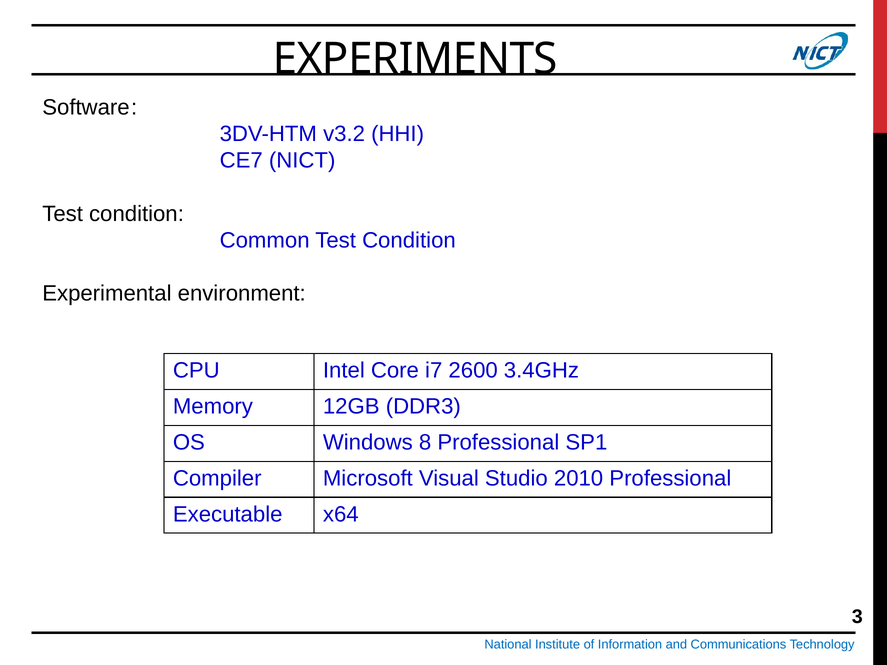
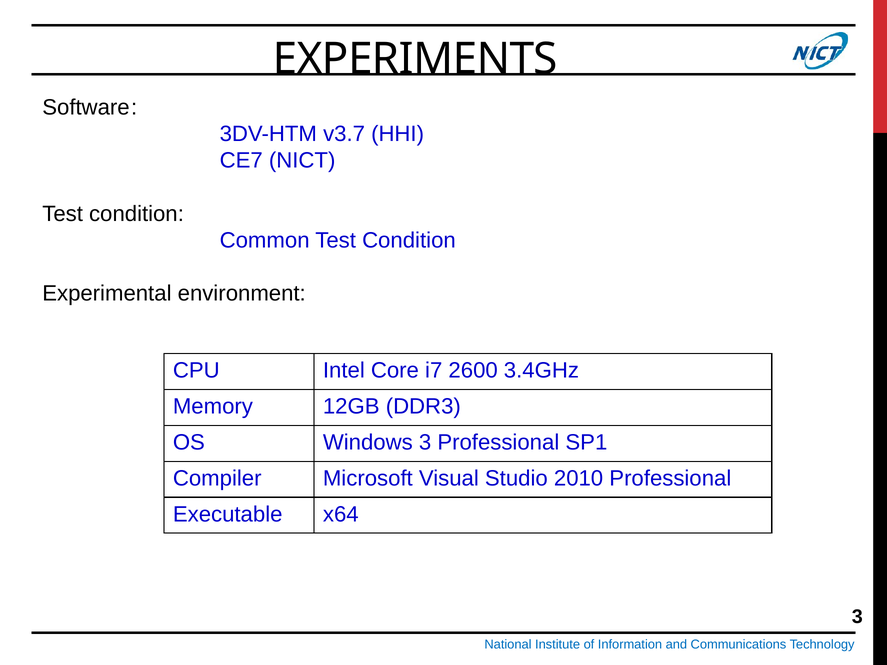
v3.2: v3.2 -> v3.7 (344, 134)
Windows 8: 8 -> 3 (425, 443)
